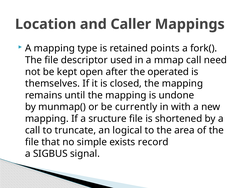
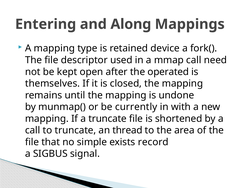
Location: Location -> Entering (46, 24)
Caller: Caller -> Along (131, 24)
points: points -> device (165, 48)
a sructure: sructure -> truncate (108, 119)
logical: logical -> thread (127, 130)
